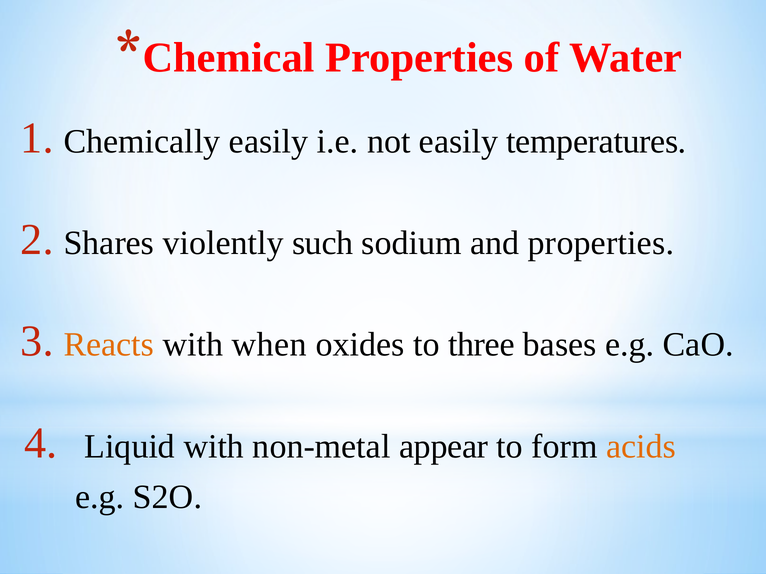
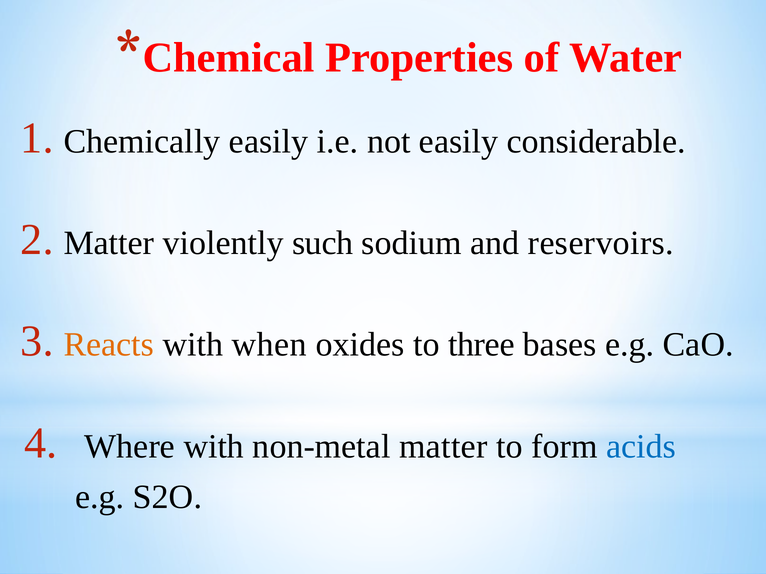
temperatures: temperatures -> considerable (596, 142)
Shares: Shares -> Matter (109, 243)
and properties: properties -> reservoirs (601, 243)
Liquid: Liquid -> Where (130, 447)
non-metal appear: appear -> matter (443, 447)
acids colour: orange -> blue (641, 447)
